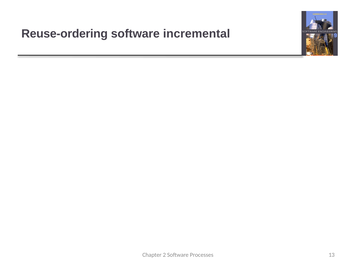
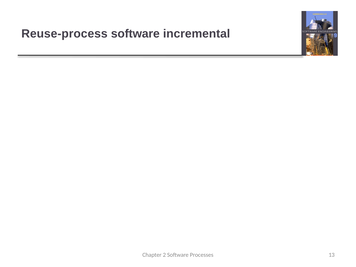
Reuse-ordering: Reuse-ordering -> Reuse-process (64, 34)
